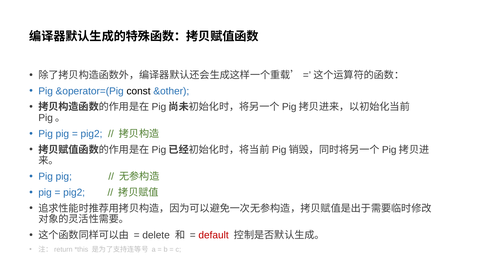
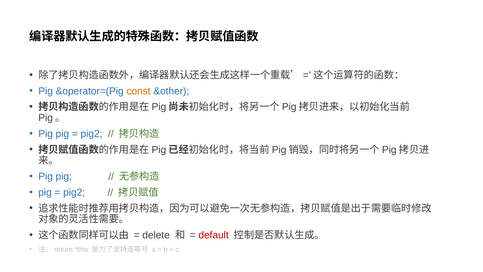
const colour: black -> orange (139, 91)
